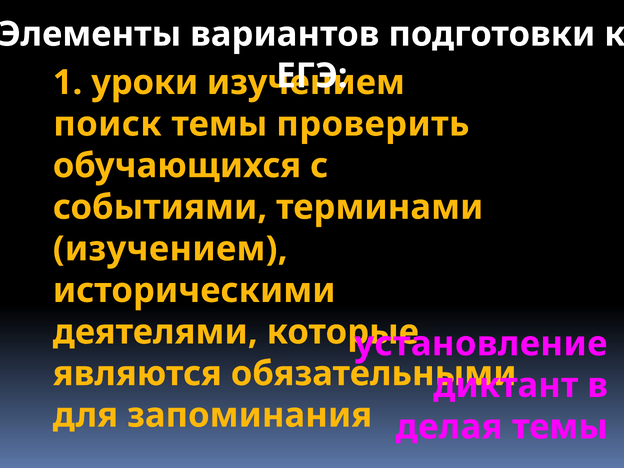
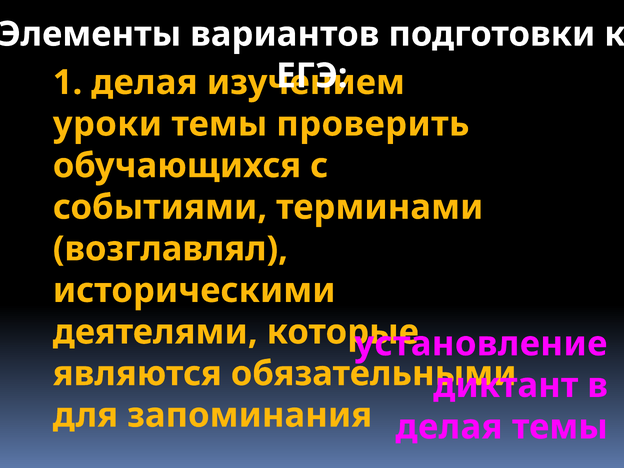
1 уроки: уроки -> делая (144, 83)
поиск: поиск -> уроки (107, 124)
изучением: изучением -> возглавлял (170, 249)
